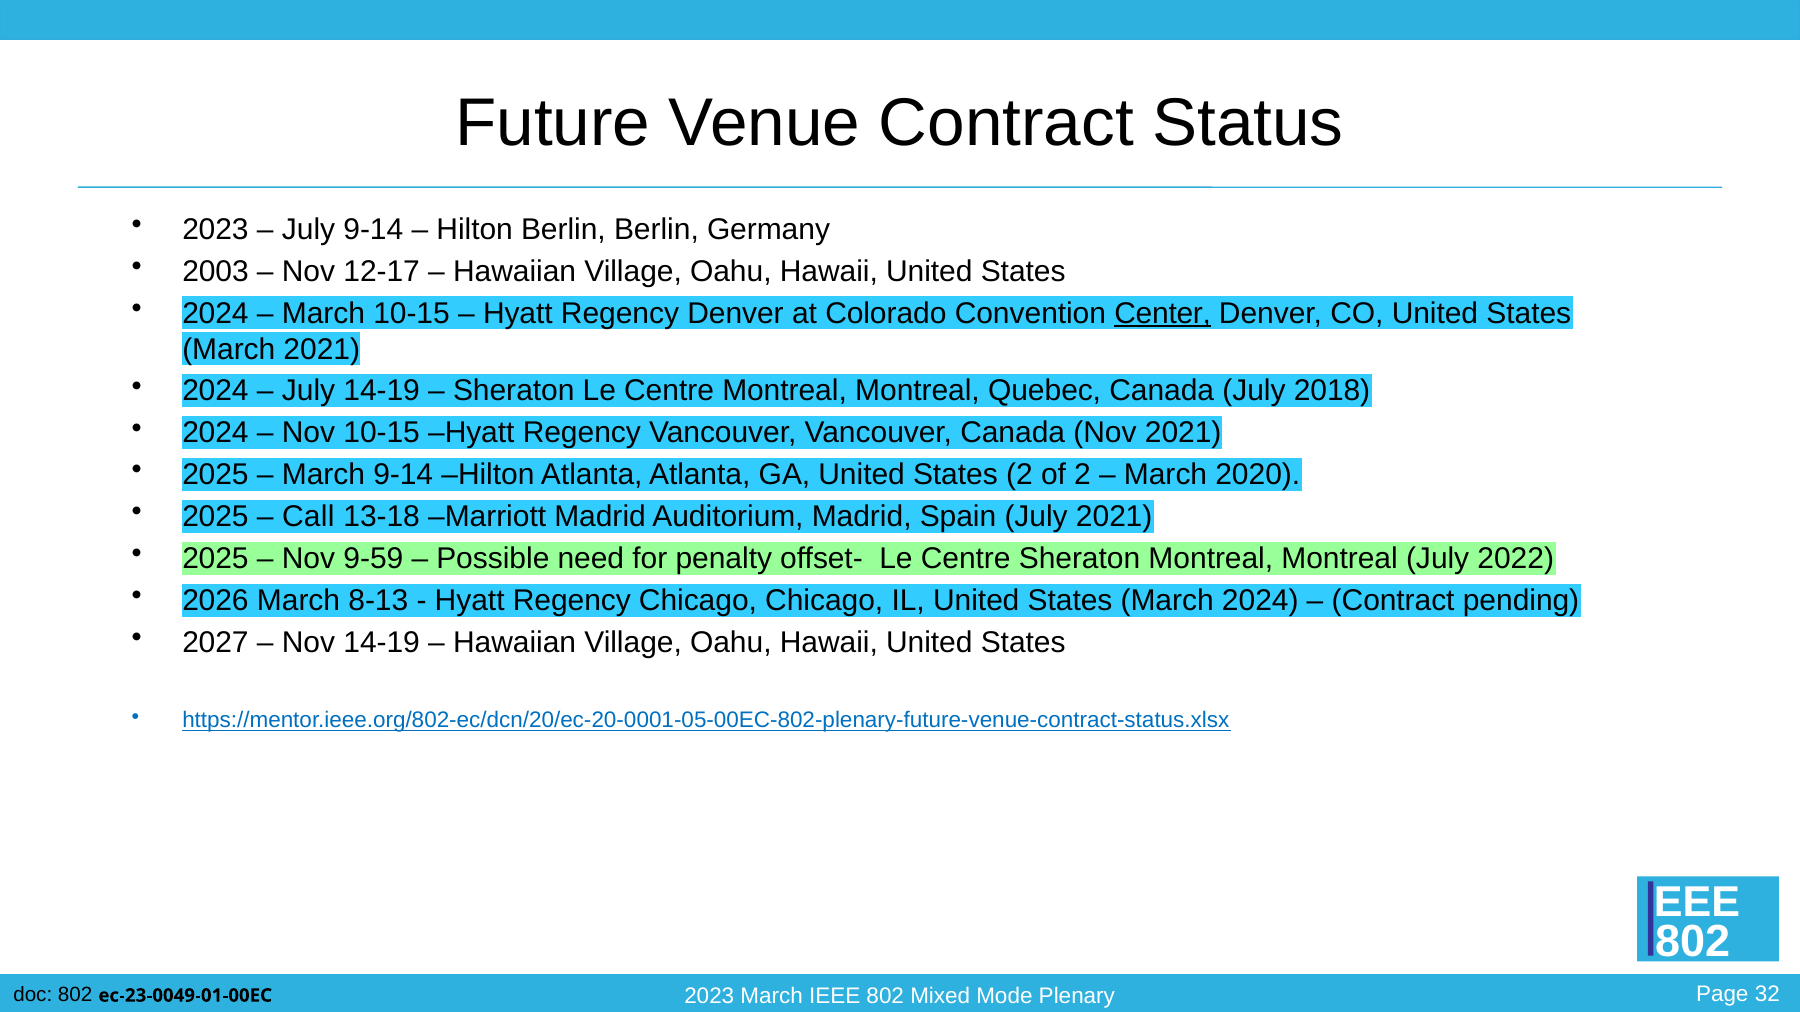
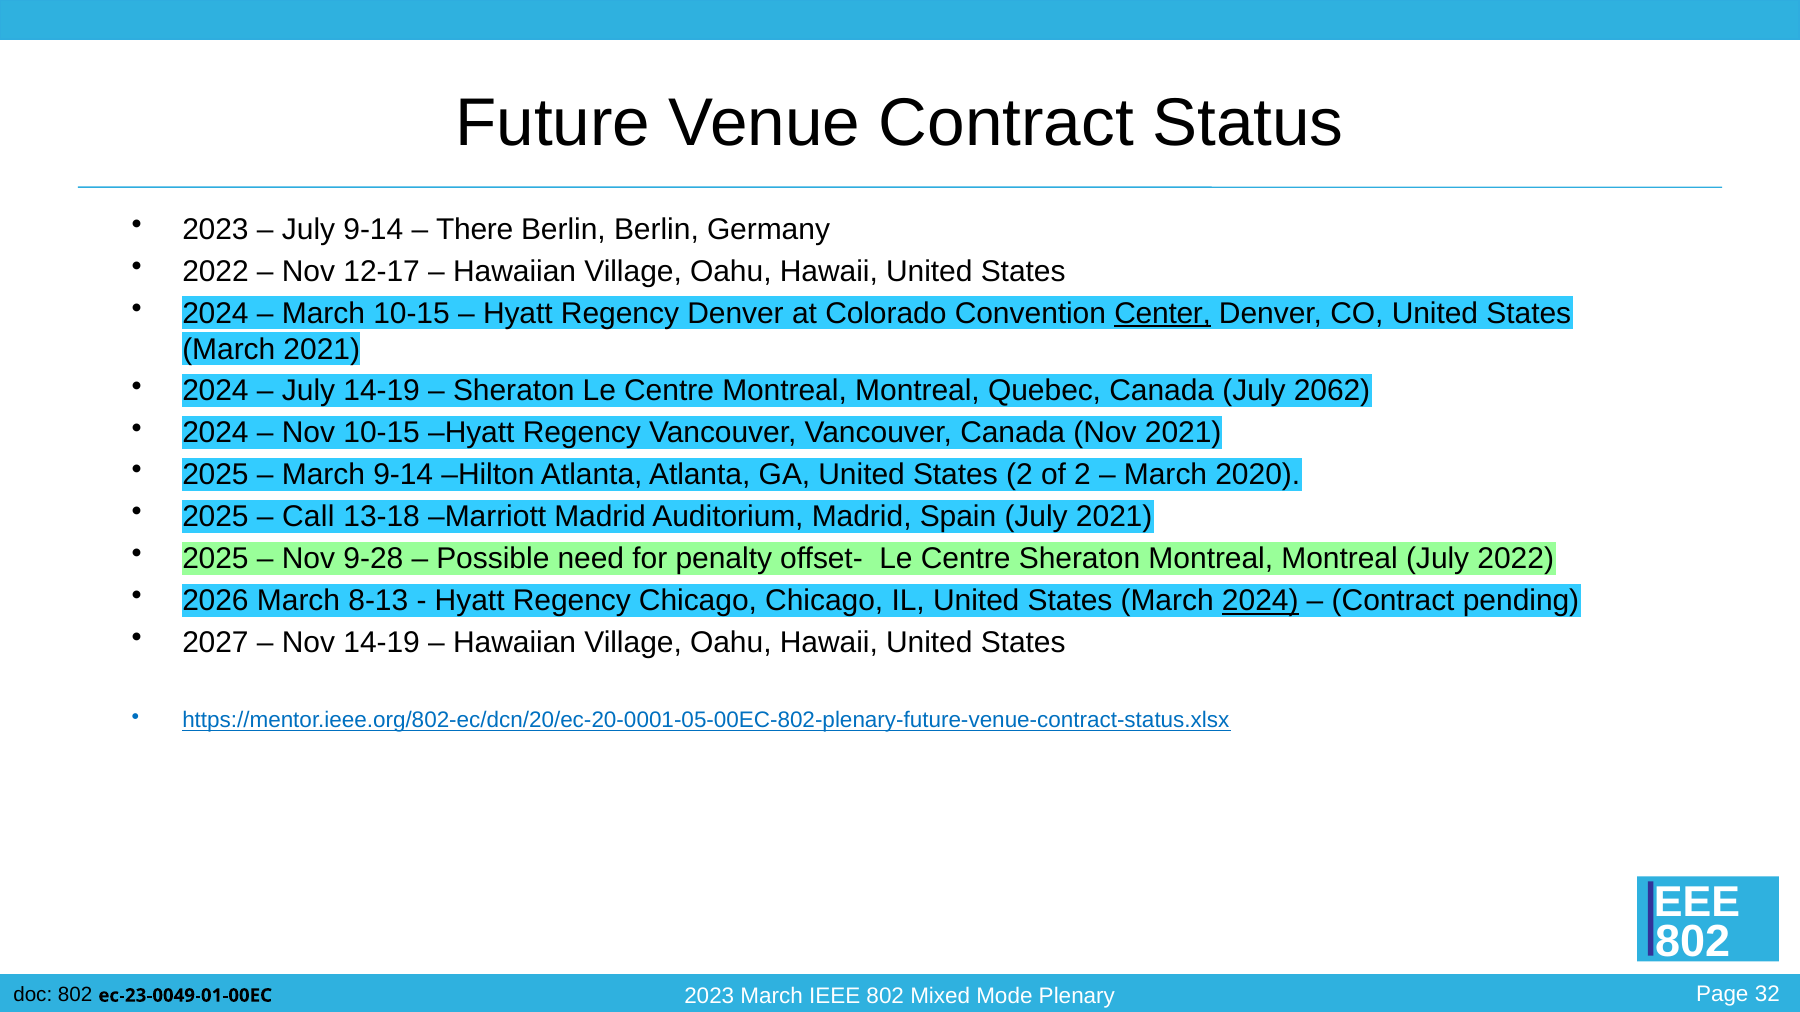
Hilton: Hilton -> There (475, 229)
2003: 2003 -> 2022 (216, 271)
2018: 2018 -> 2062 (1332, 391)
9-59: 9-59 -> 9-28 (373, 559)
2024 underline: none -> present (1260, 601)
